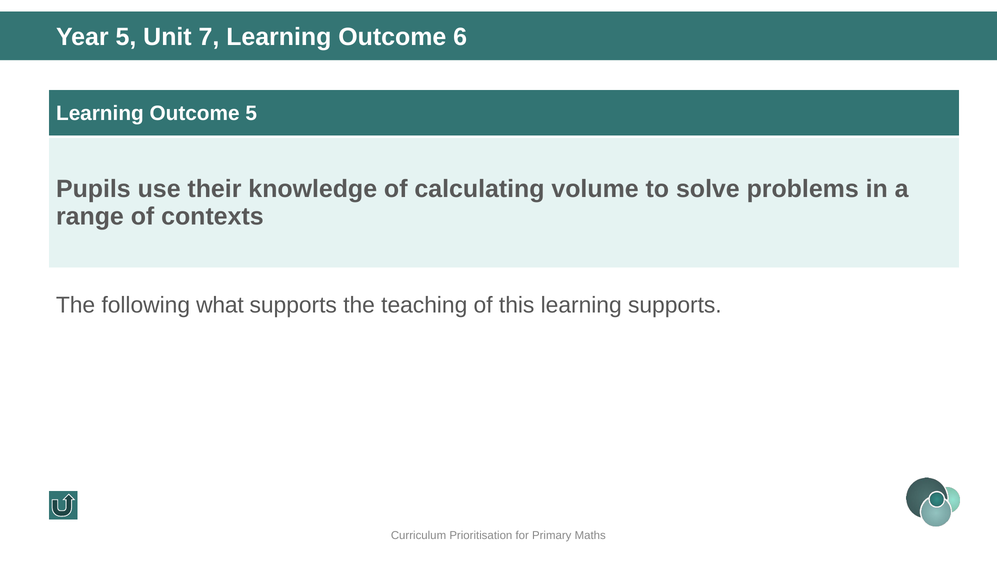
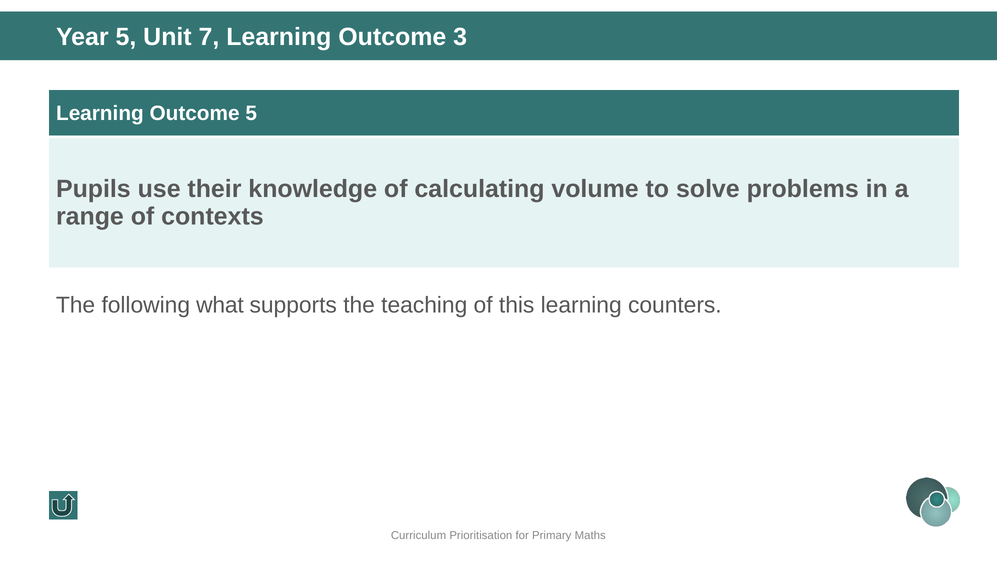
6: 6 -> 3 (460, 37)
learning supports: supports -> counters (675, 305)
